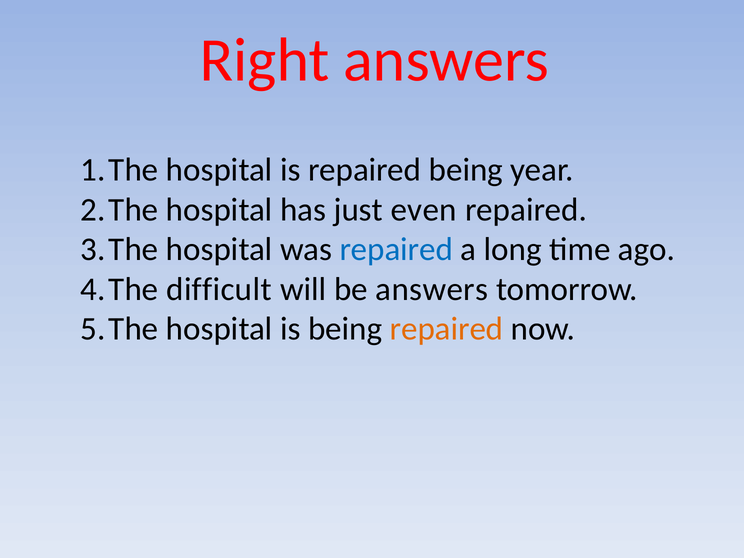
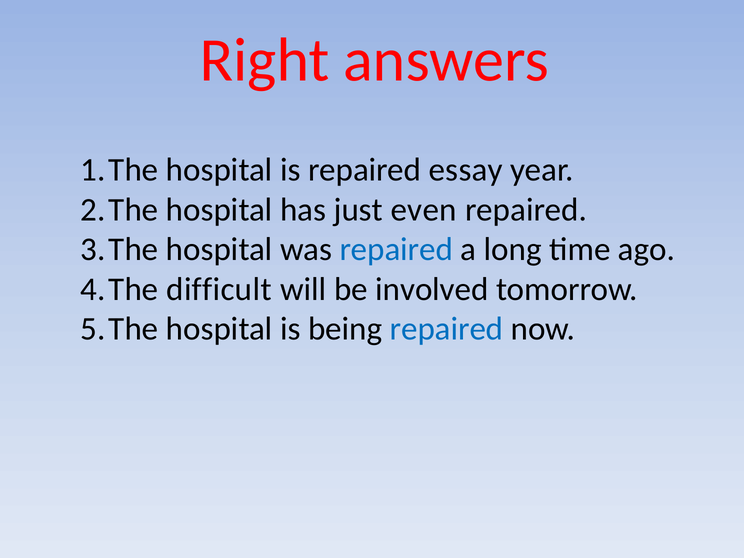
repaired being: being -> essay (466, 170)
be answers: answers -> involved (432, 289)
repaired colour: orange -> blue (447, 329)
